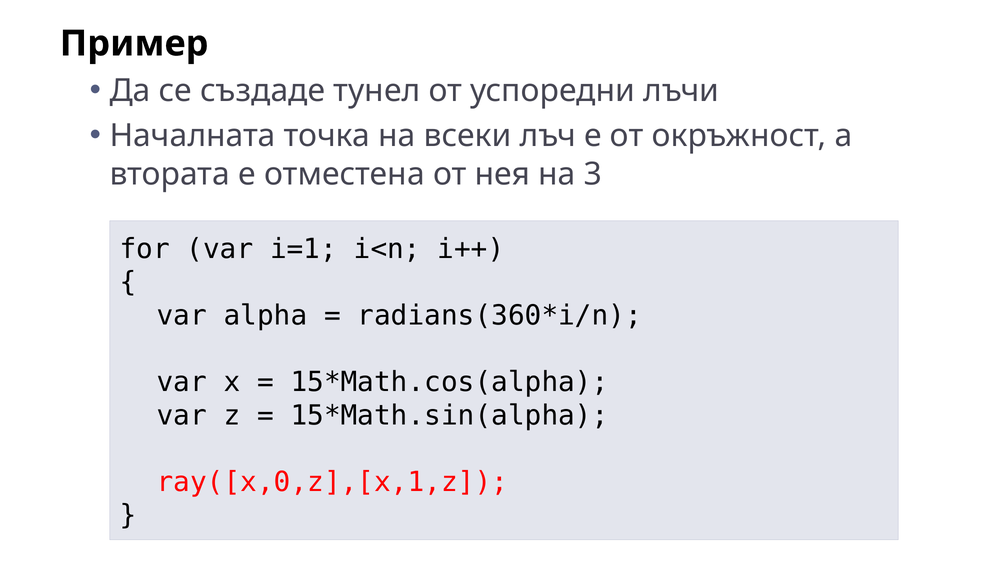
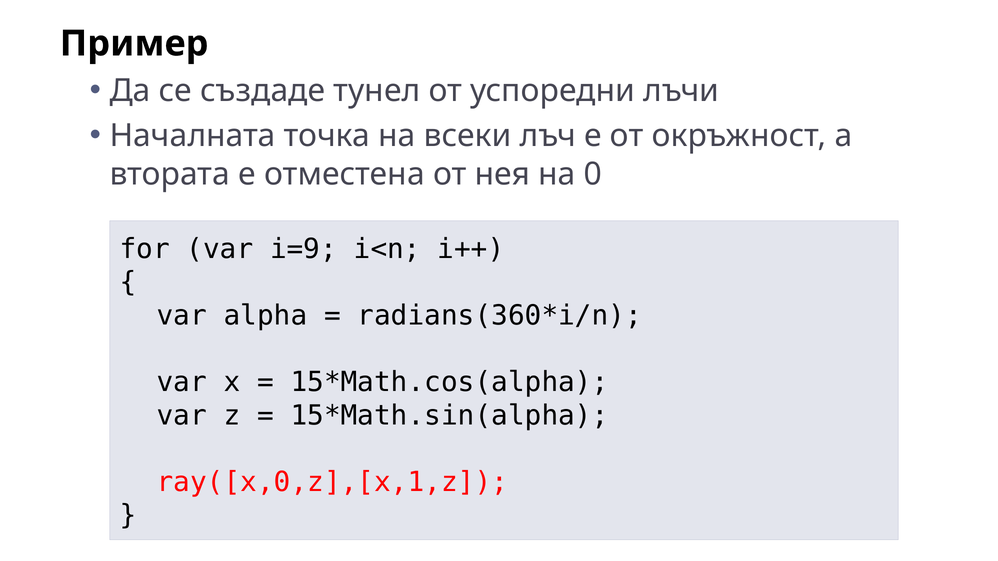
3: 3 -> 0 (593, 174)
i=1: i=1 -> i=9 (303, 249)
